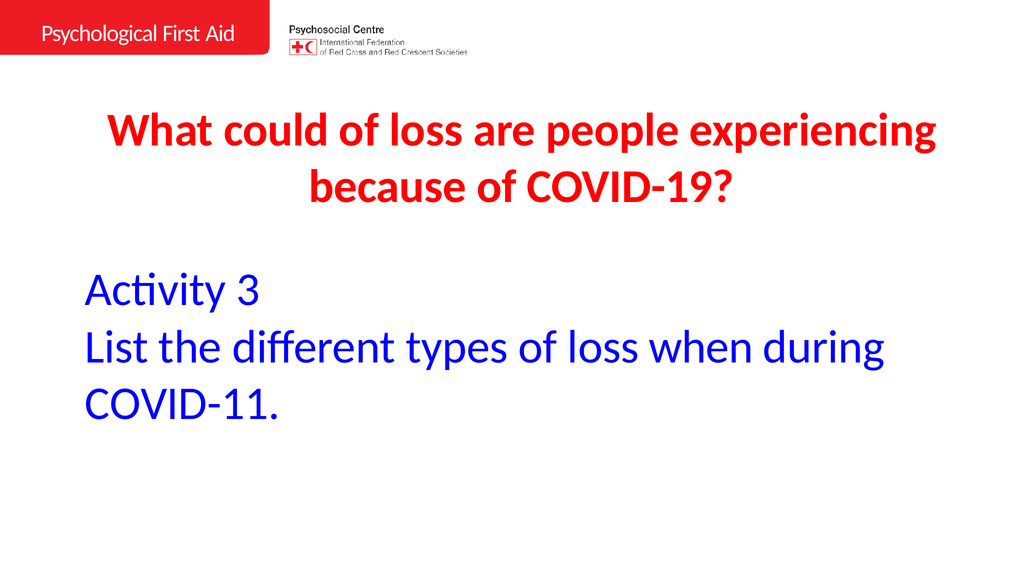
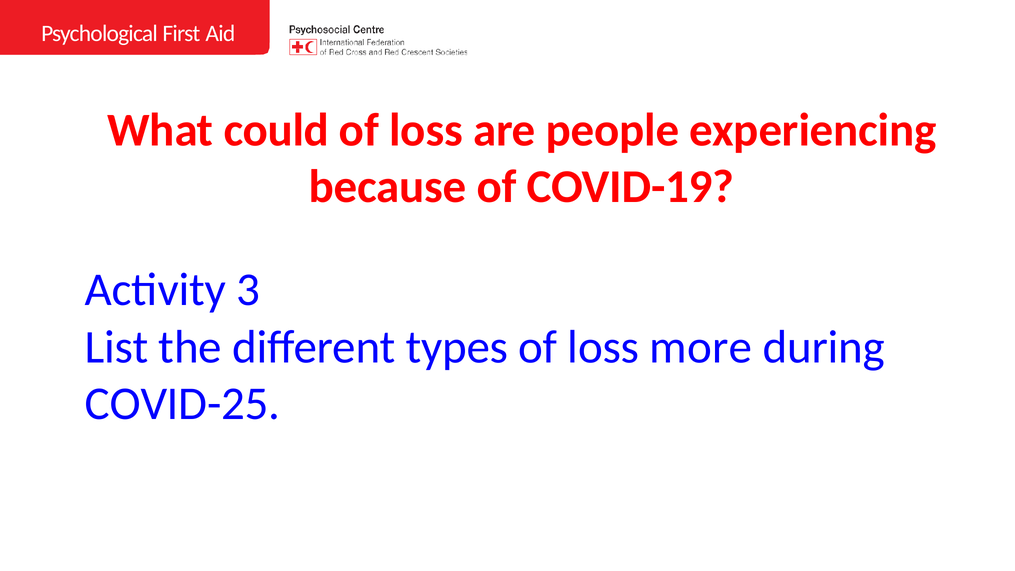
when: when -> more (701, 348)
COVID-11: COVID-11 -> COVID-25 (182, 404)
